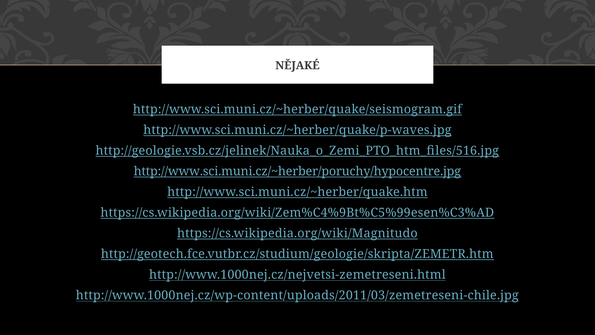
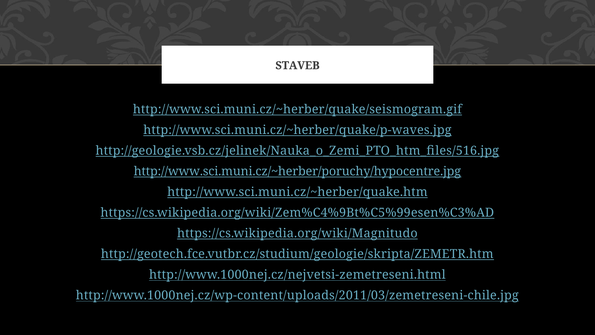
NĚJAKÉ: NĚJAKÉ -> STAVEB (298, 65)
